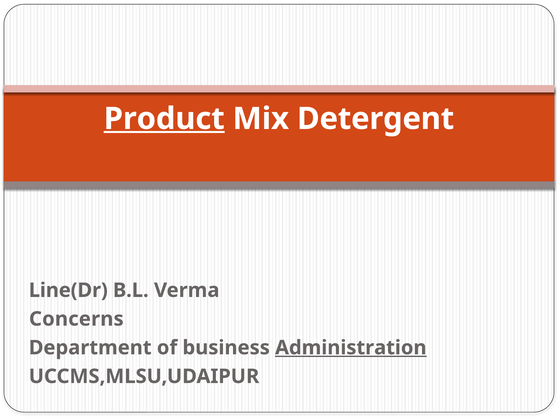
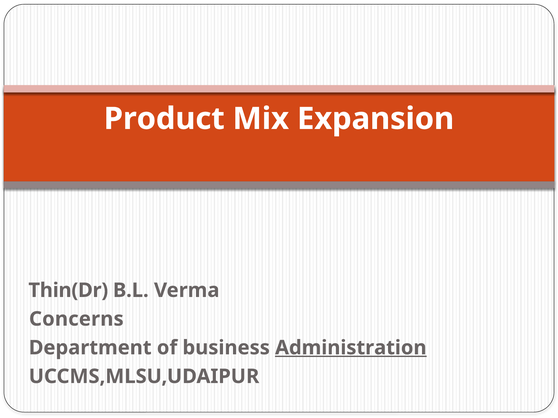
Product underline: present -> none (164, 119)
Detergent: Detergent -> Expansion (376, 119)
Line(Dr: Line(Dr -> Thin(Dr (68, 291)
